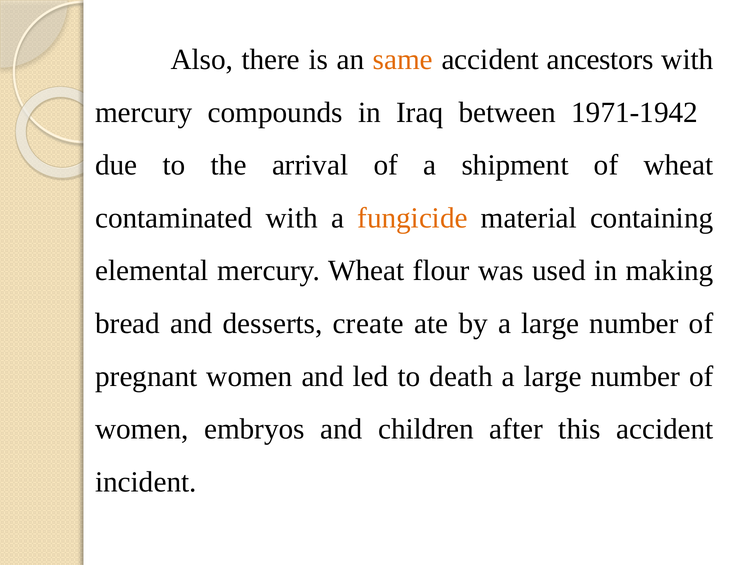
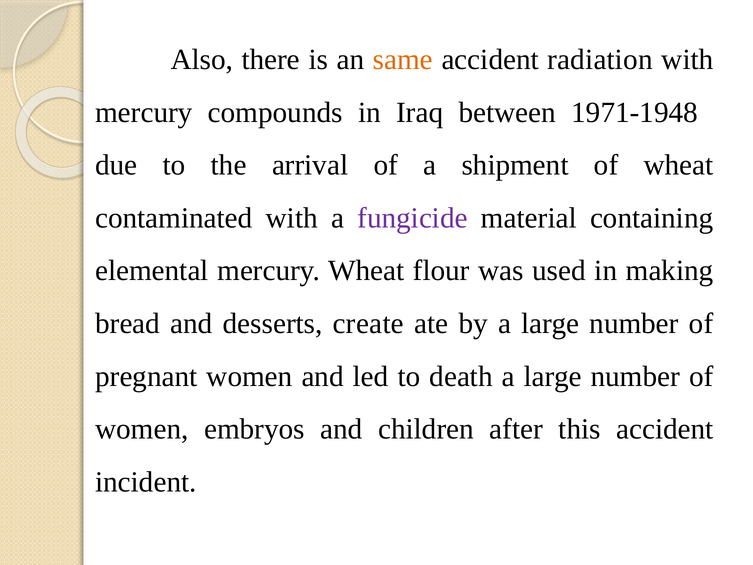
ancestors: ancestors -> radiation (600, 60)
1971-1942: 1971-1942 -> 1971-1948 (635, 112)
fungicide colour: orange -> purple (413, 218)
